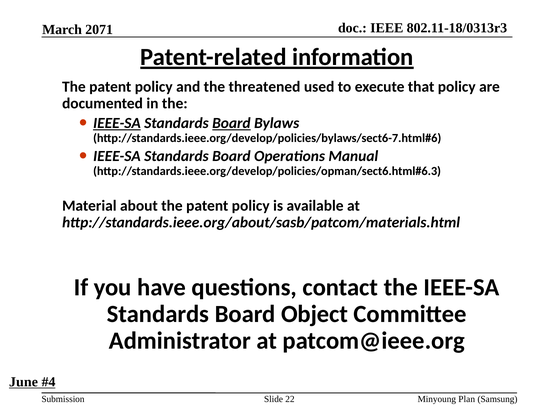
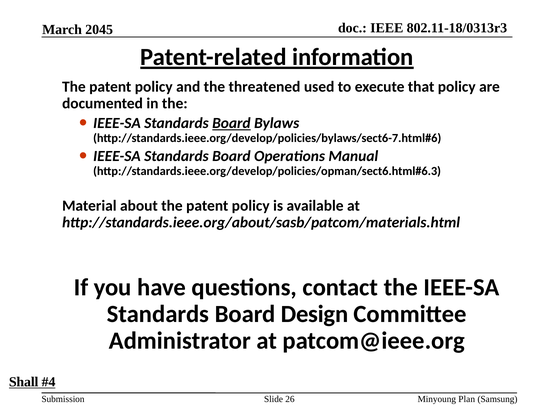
2071: 2071 -> 2045 (99, 30)
IEEE-SA underline: present -> none (117, 123)
Object: Object -> Design (315, 314)
June: June -> Shall (24, 381)
22: 22 -> 26 (290, 398)
